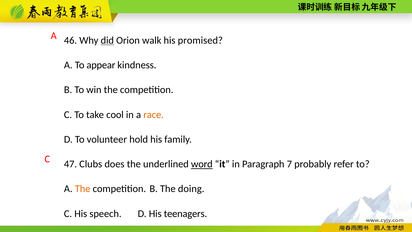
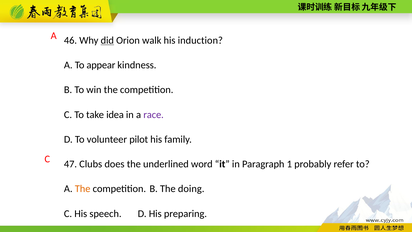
promised: promised -> induction (200, 40)
cool: cool -> idea (115, 114)
race colour: orange -> purple (154, 114)
hold: hold -> pilot (139, 139)
word underline: present -> none (202, 164)
7: 7 -> 1 (289, 164)
teenagers: teenagers -> preparing (185, 213)
